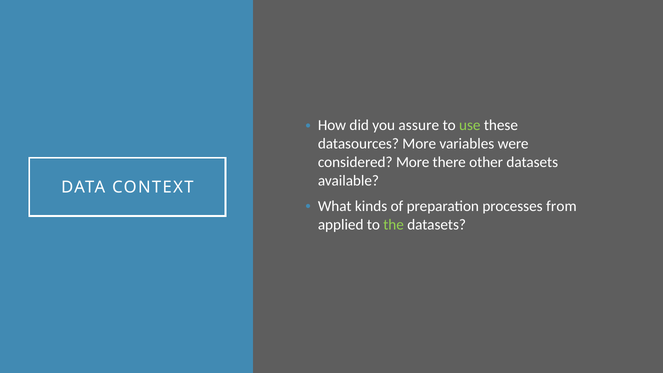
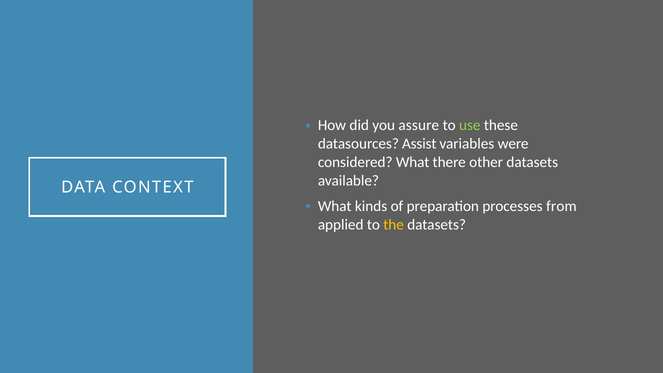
datasources More: More -> Assist (419, 144)
considered More: More -> What (413, 162)
the colour: light green -> yellow (394, 225)
